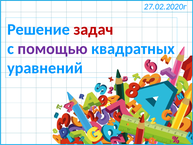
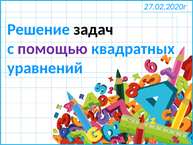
задач colour: red -> black (93, 29)
